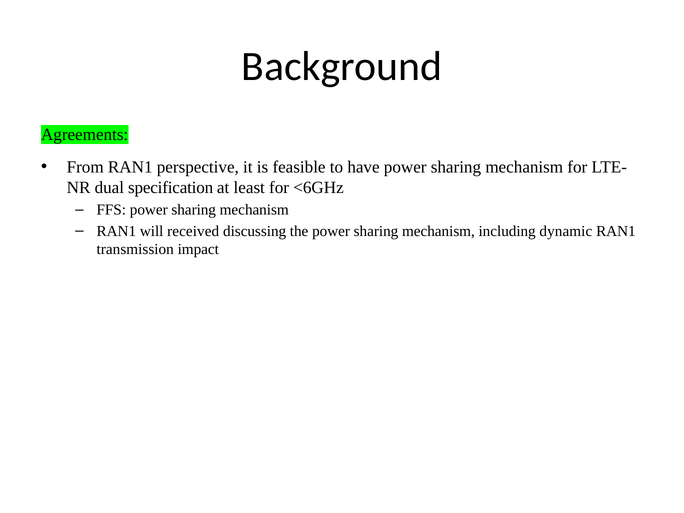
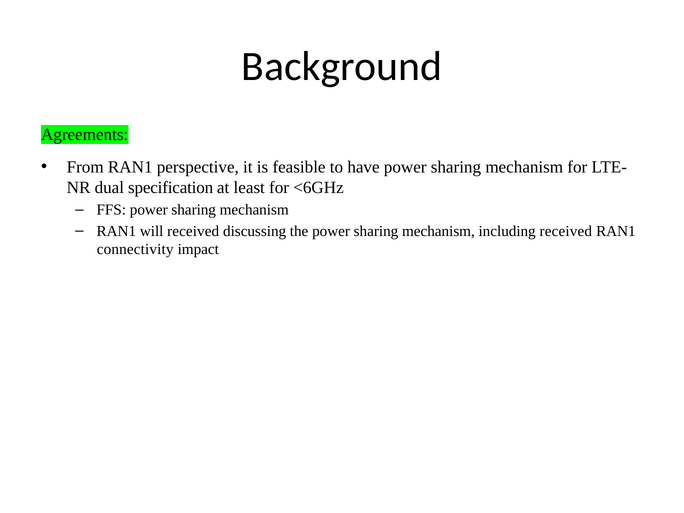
including dynamic: dynamic -> received (566, 231)
transmission: transmission -> connectivity (135, 249)
